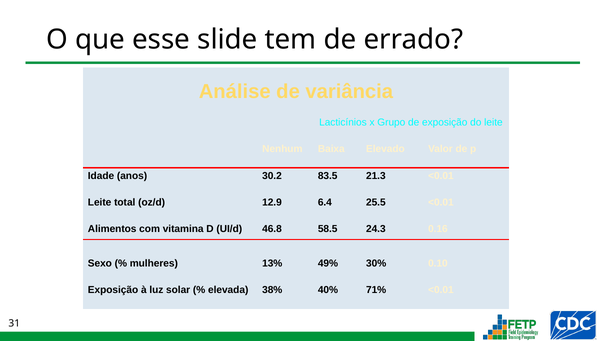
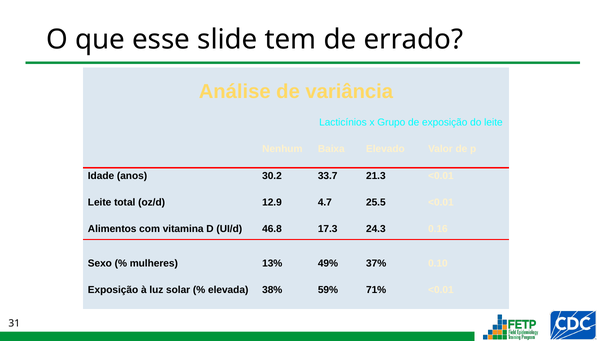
83.5: 83.5 -> 33.7 (328, 176)
6.4: 6.4 -> 4.7 (325, 202)
58.5: 58.5 -> 17.3 (328, 229)
30%: 30% -> 37% (376, 263)
40%: 40% -> 59% (328, 290)
